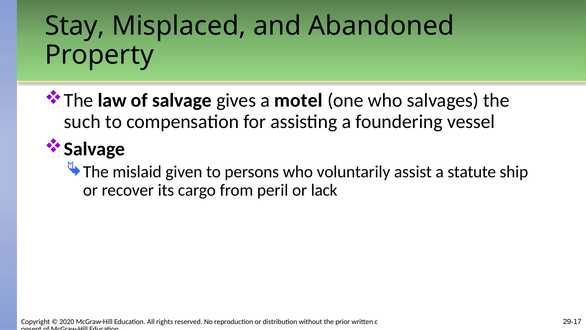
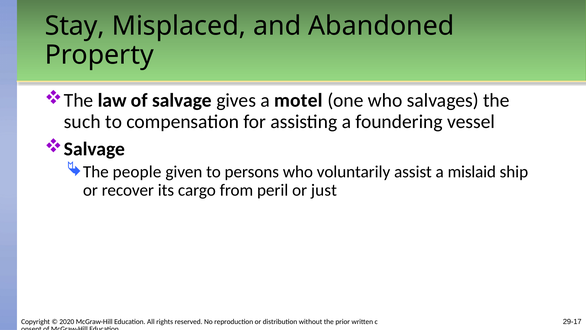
mislaid: mislaid -> people (137, 172)
statute: statute -> mislaid (472, 172)
lack: lack -> just (324, 190)
